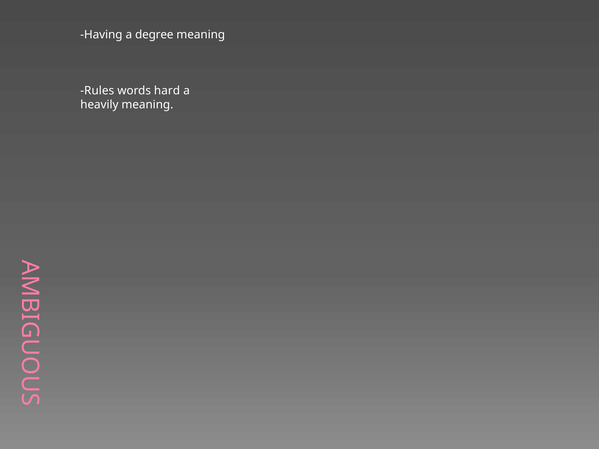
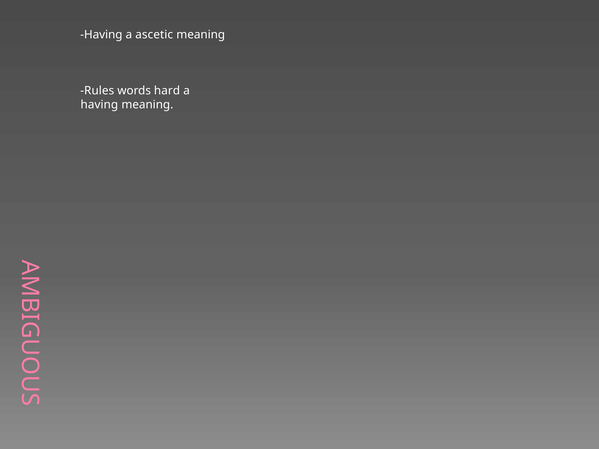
degree: degree -> ascetic (154, 35)
heavily: heavily -> having (99, 105)
